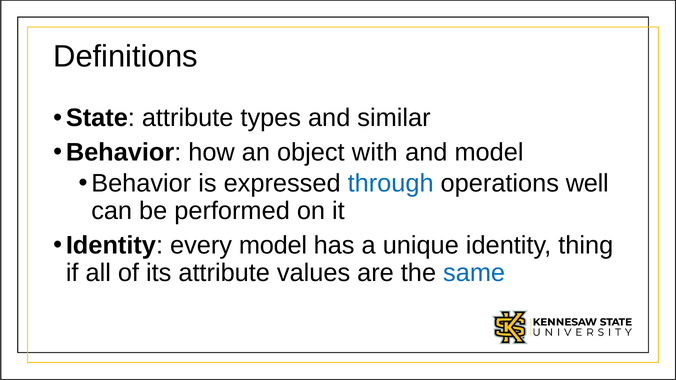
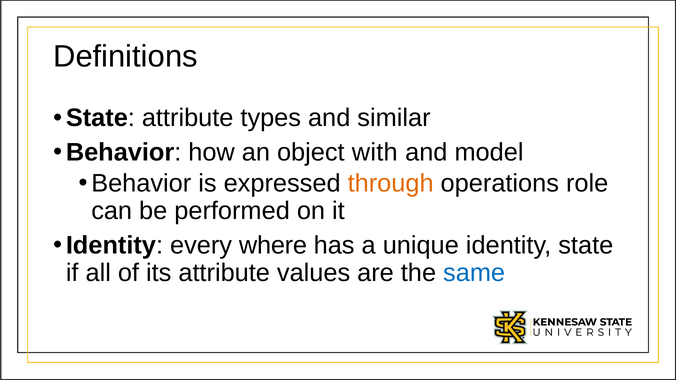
through colour: blue -> orange (391, 184)
well: well -> role (587, 184)
every model: model -> where (273, 245)
identity thing: thing -> state (586, 245)
